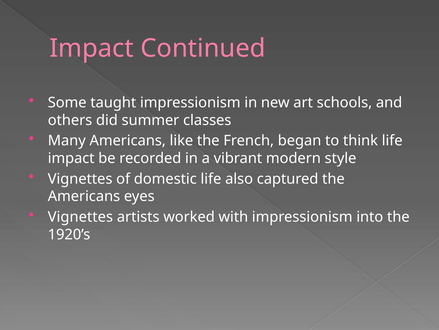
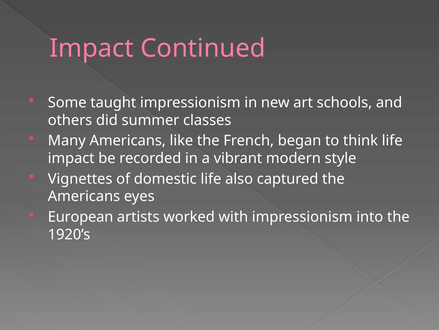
Vignettes: Vignettes -> European (81, 216)
